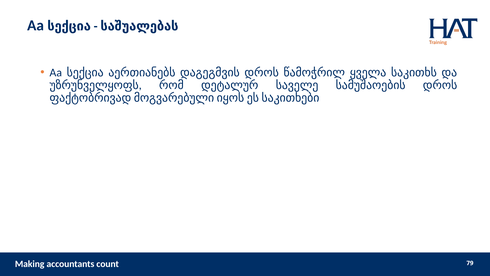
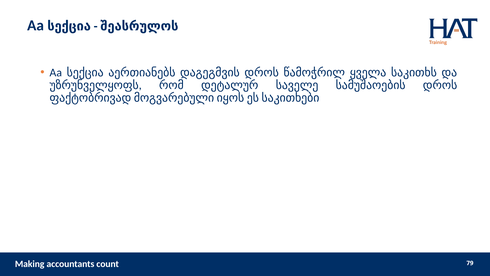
საშუალებას: საშუალებას -> შეასრულოს (139, 26)
